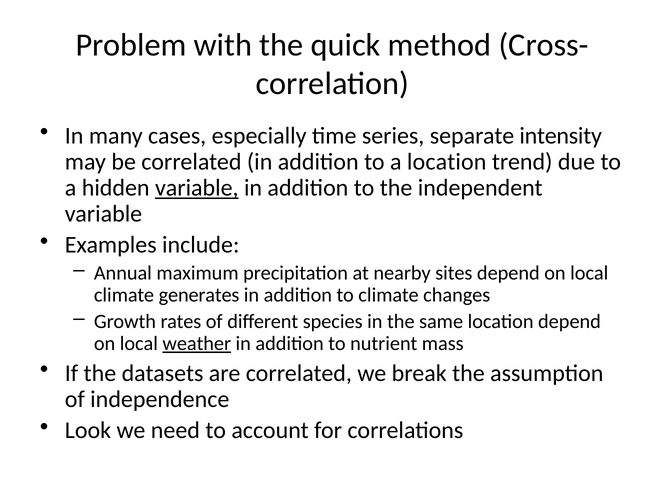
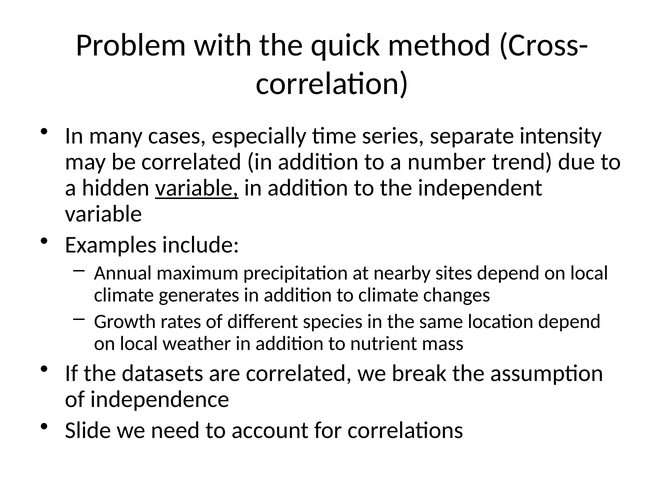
a location: location -> number (447, 162)
weather underline: present -> none (197, 343)
Look: Look -> Slide (88, 430)
